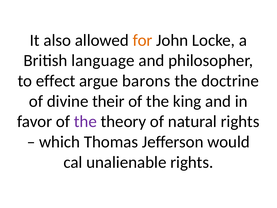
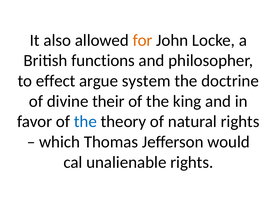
language: language -> functions (103, 61)
barons: barons -> system (146, 81)
the colour: purple -> blue (85, 121)
